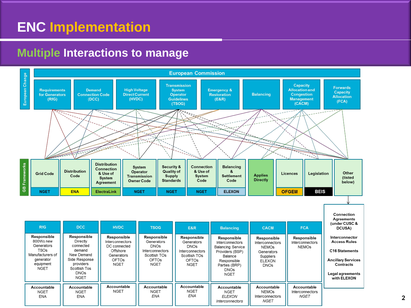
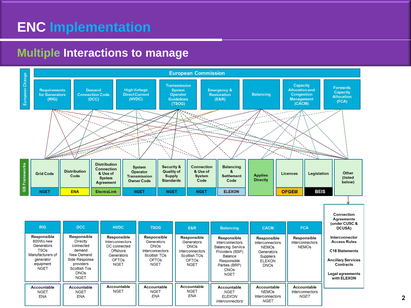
Implementation colour: yellow -> light blue (100, 27)
